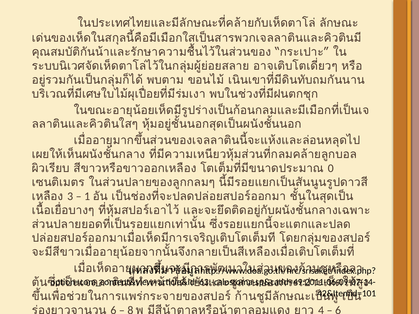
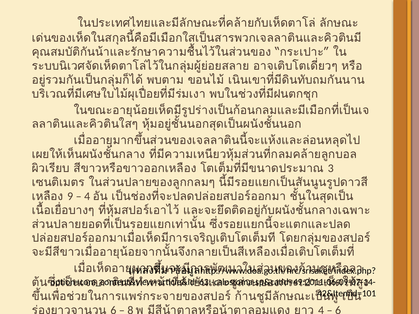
0: 0 -> 3 (331, 168)
3: 3 -> 9 (70, 196)
1: 1 -> 4 (87, 196)
